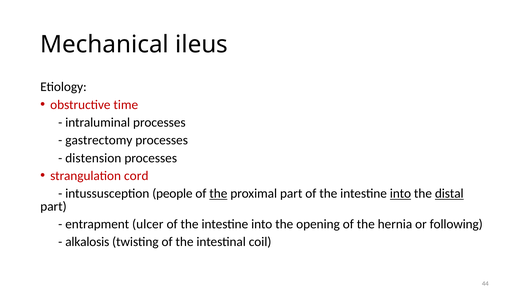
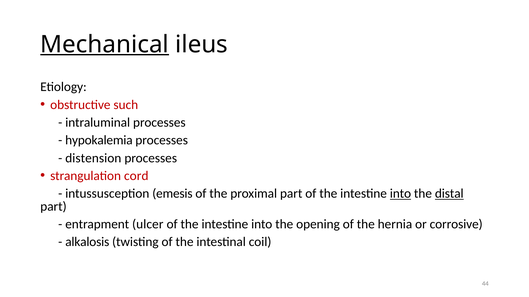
Mechanical underline: none -> present (105, 44)
time: time -> such (126, 105)
gastrectomy: gastrectomy -> hypokalemia (99, 141)
people: people -> emesis (172, 194)
the underline: present -> none (218, 194)
following: following -> corrosive (456, 225)
